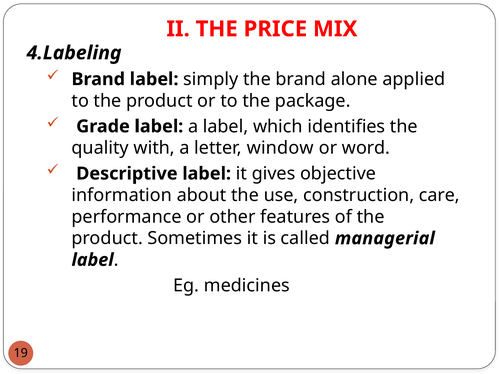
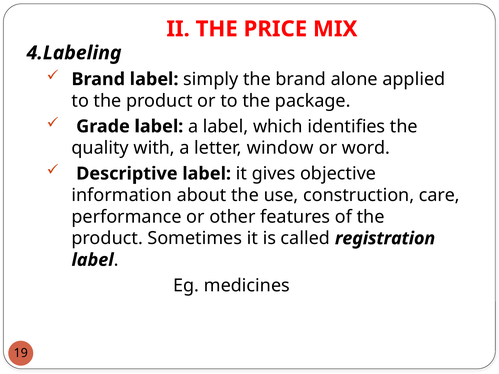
managerial: managerial -> registration (385, 239)
